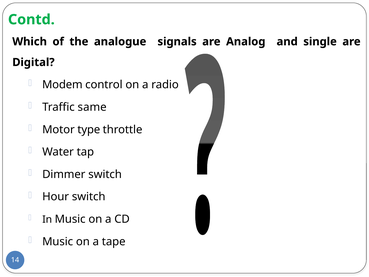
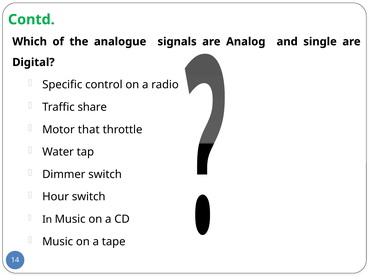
Modem: Modem -> Specific (62, 85)
same: same -> share (92, 107)
type: type -> that (89, 129)
